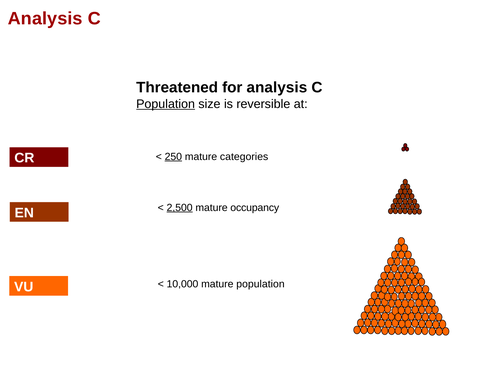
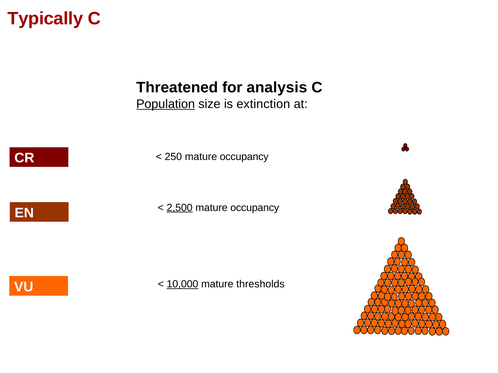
Analysis: Analysis -> Typically (45, 19)
reversible: reversible -> extinction (263, 104)
250 underline: present -> none (173, 157)
categories: categories -> occupancy (244, 157)
10,000 underline: none -> present (182, 285)
mature population: population -> thresholds (260, 285)
